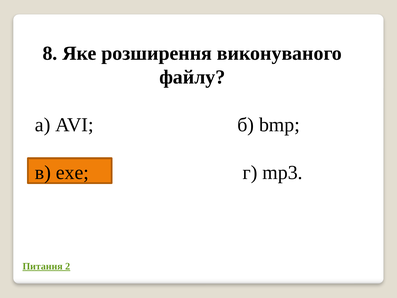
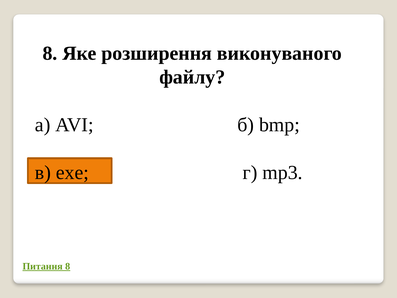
Питання 2: 2 -> 8 (68, 266)
